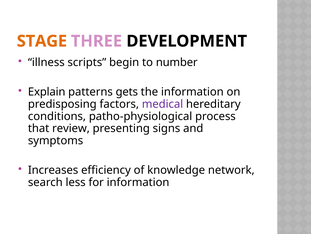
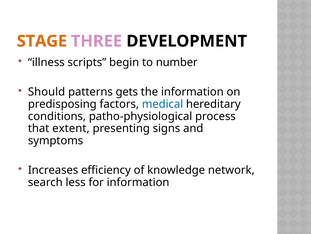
Explain: Explain -> Should (47, 92)
medical colour: purple -> blue (163, 104)
review: review -> extent (71, 128)
